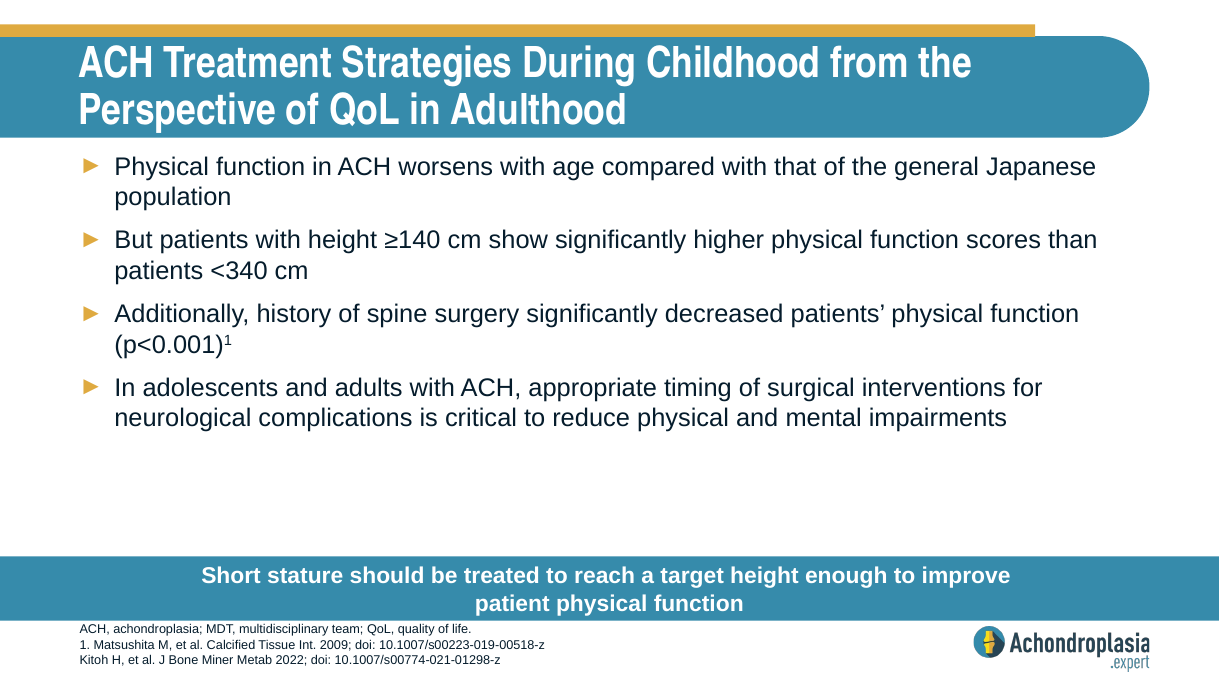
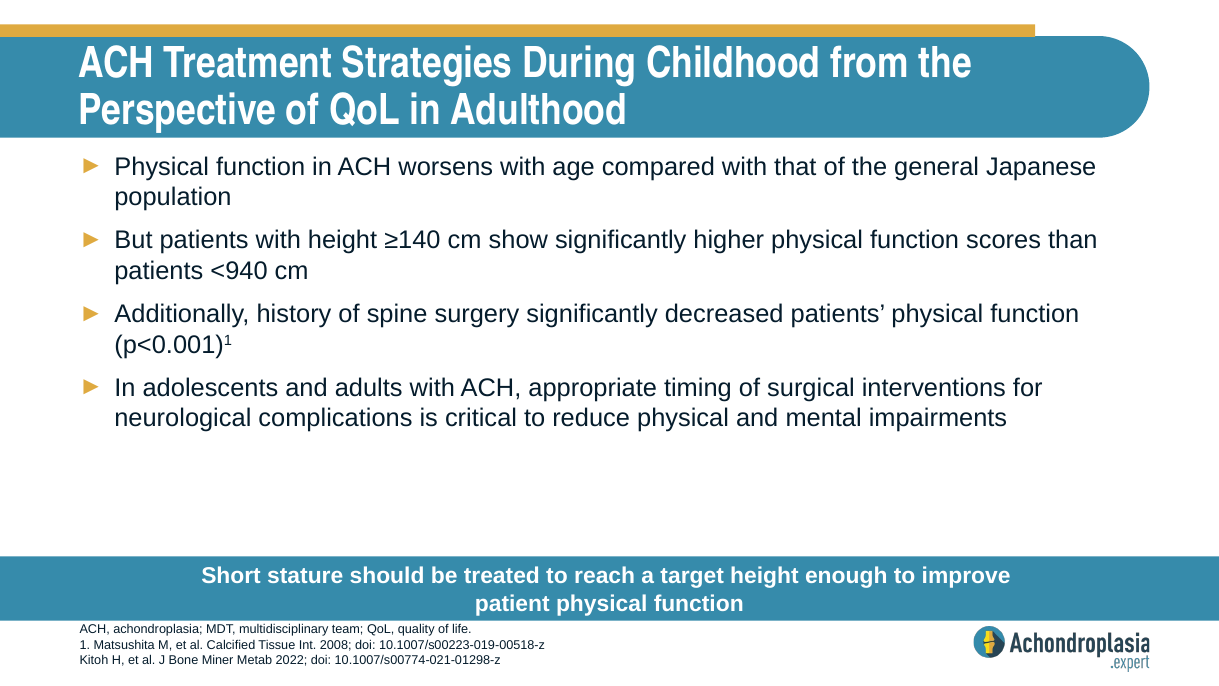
<340: <340 -> <940 (239, 271)
2009: 2009 -> 2008 (336, 645)
